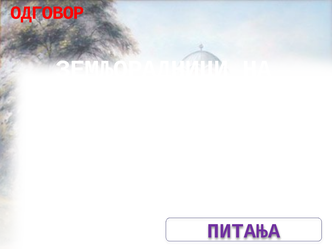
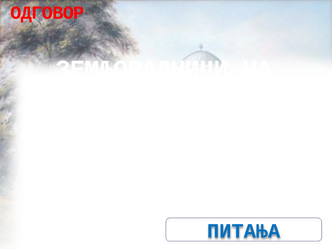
ПИТАЊА colour: purple -> blue (244, 231)
